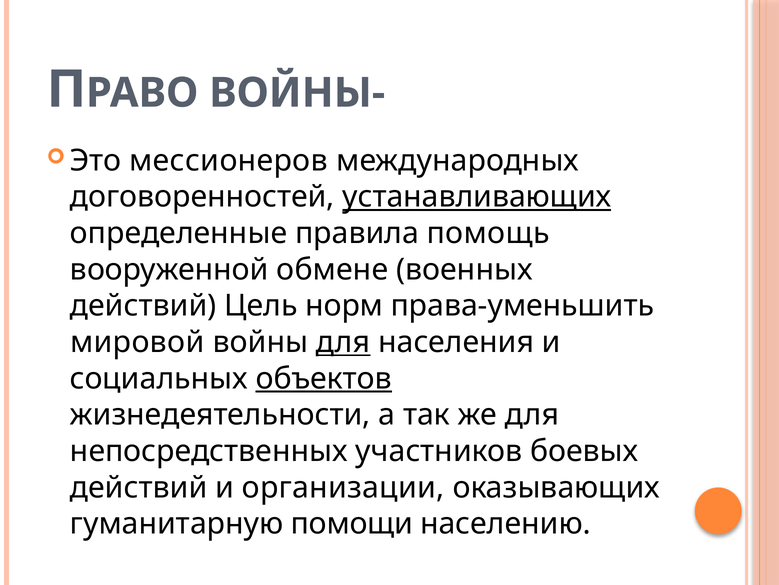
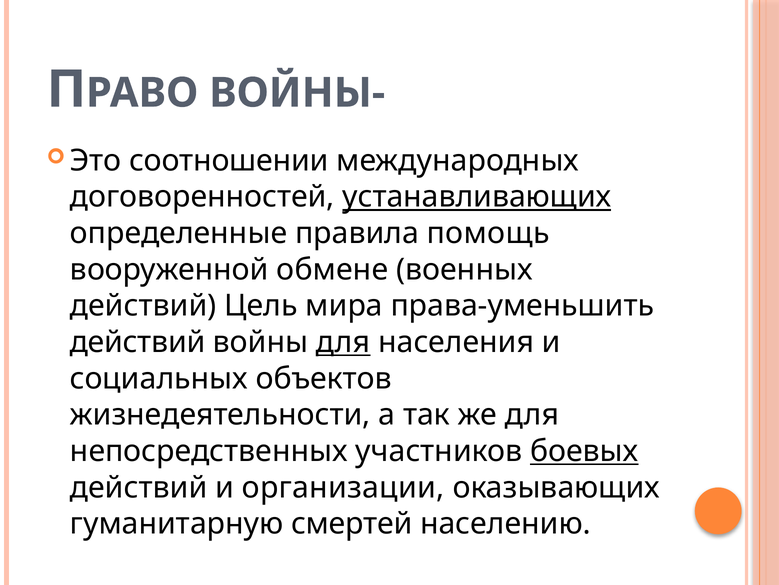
мессионеров: мессионеров -> соотношении (229, 160)
норм: норм -> мира (344, 306)
мировой: мировой -> действий (138, 342)
объектов underline: present -> none (324, 378)
боевых underline: none -> present (584, 451)
помощи: помощи -> смертей (352, 523)
